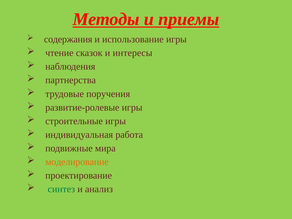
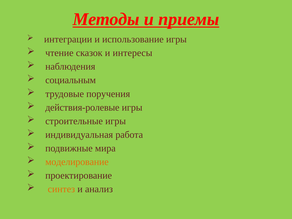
содержания: содержания -> интеграции (68, 39)
партнерства: партнерства -> социальным (71, 80)
развитие-ролевые: развитие-ролевые -> действия-ролевые (82, 107)
синтез colour: green -> orange (61, 189)
